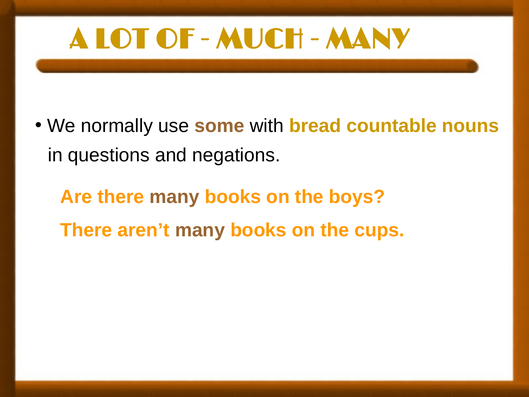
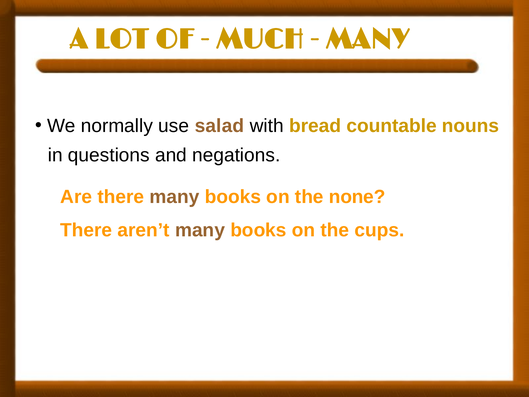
some: some -> salad (219, 126)
boys: boys -> none (357, 197)
